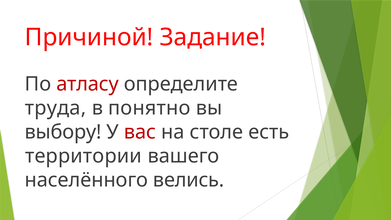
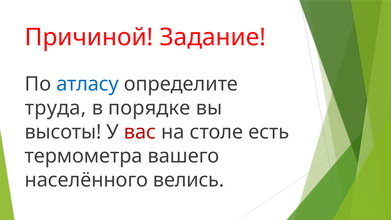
атласу colour: red -> blue (88, 84)
понятно: понятно -> порядке (149, 108)
выбору: выбору -> высоты (63, 132)
территории: территории -> термометра (84, 156)
